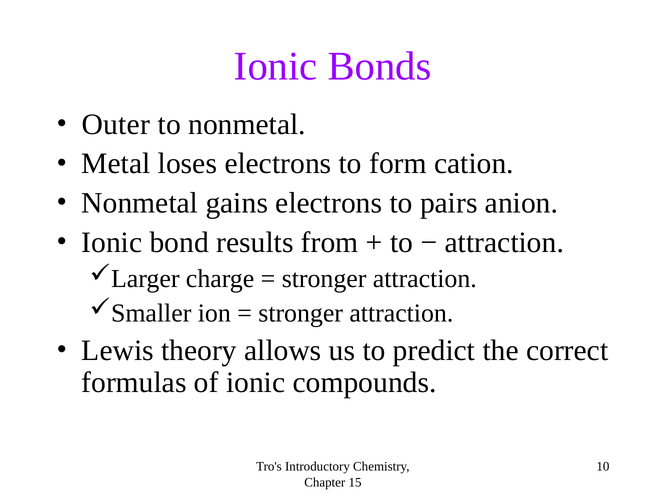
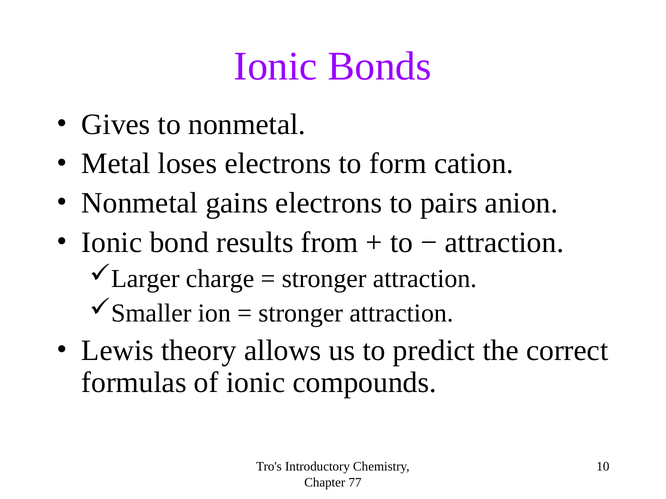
Outer: Outer -> Gives (116, 124)
15: 15 -> 77 (355, 483)
